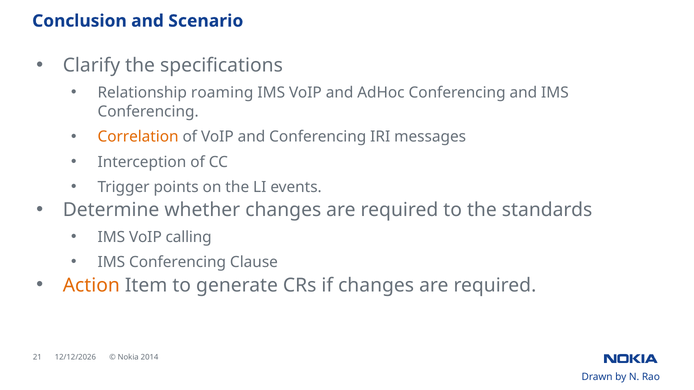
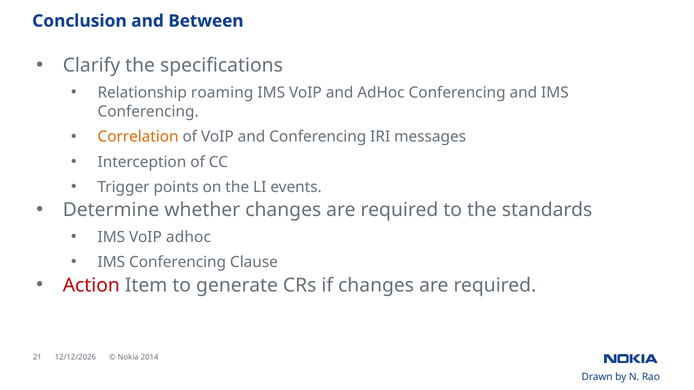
Scenario: Scenario -> Between (206, 21)
VoIP calling: calling -> adhoc (188, 237)
Action colour: orange -> red (91, 285)
